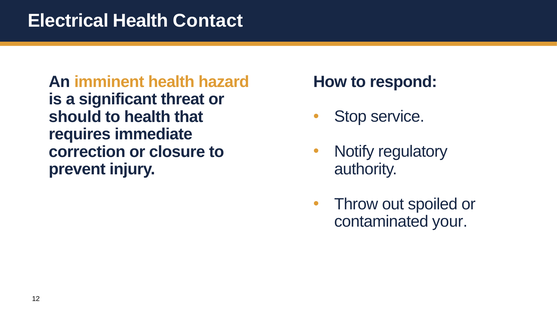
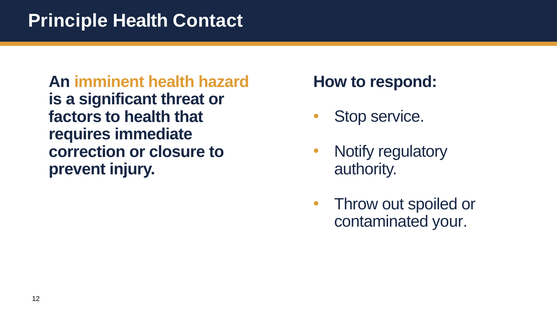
Electrical: Electrical -> Principle (68, 21)
should: should -> factors (75, 117)
